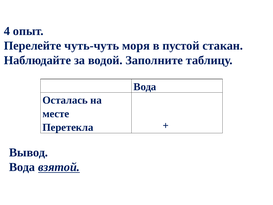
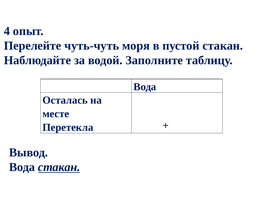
Вода взятой: взятой -> стакан (59, 167)
